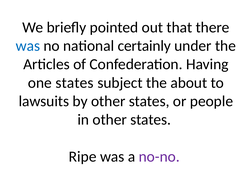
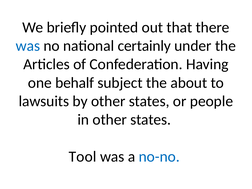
one states: states -> behalf (75, 83)
Ripe: Ripe -> Tool (83, 157)
no-no colour: purple -> blue (159, 157)
